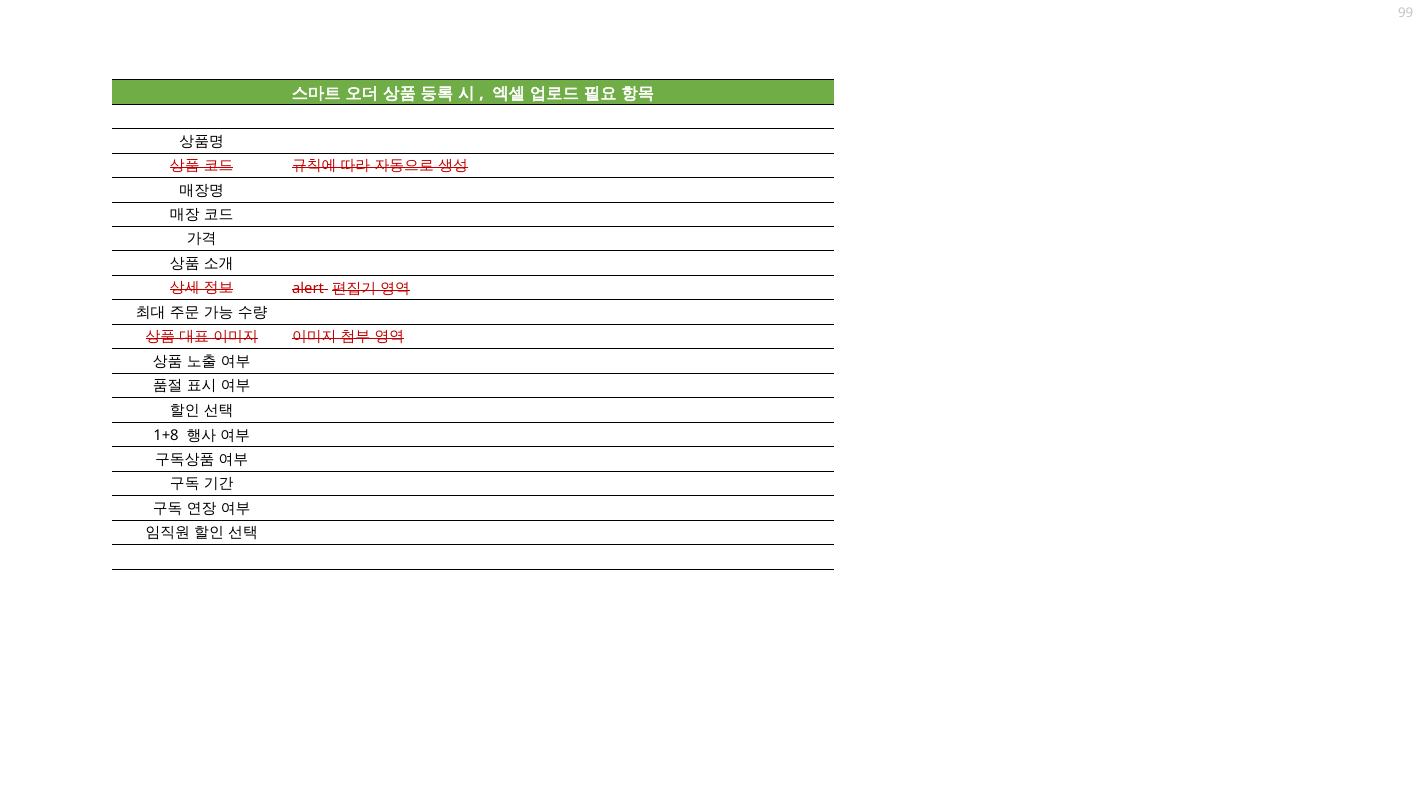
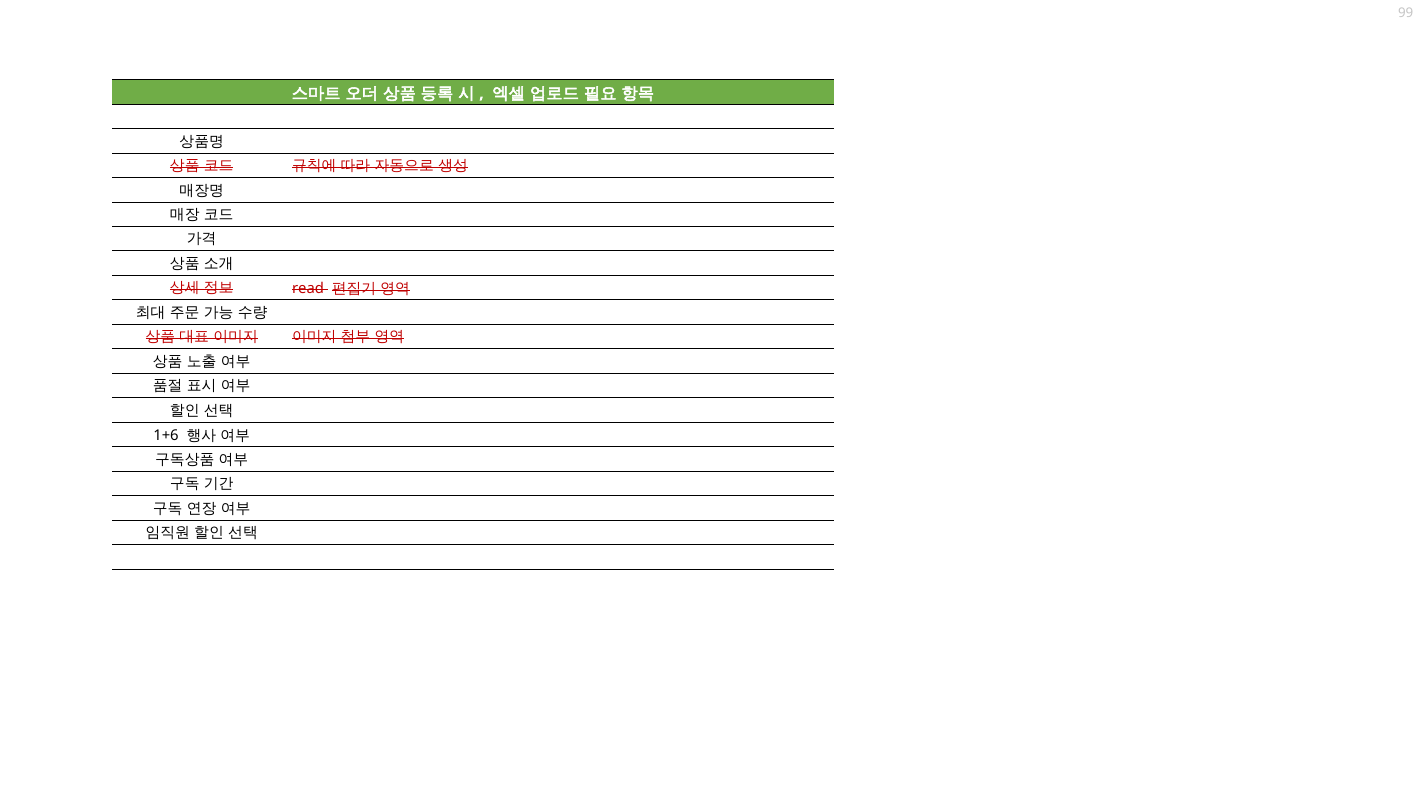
alert: alert -> read (308, 289)
1+8: 1+8 -> 1+6 (166, 436)
